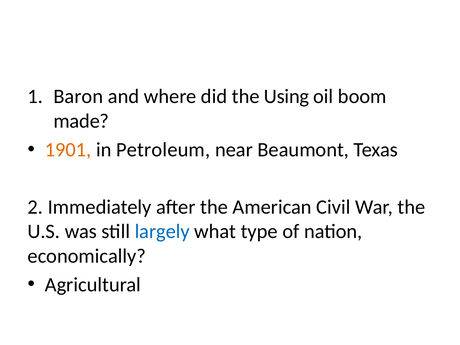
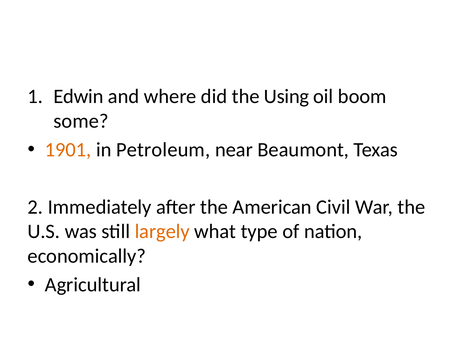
Baron: Baron -> Edwin (78, 96)
made: made -> some (81, 121)
largely colour: blue -> orange (162, 231)
